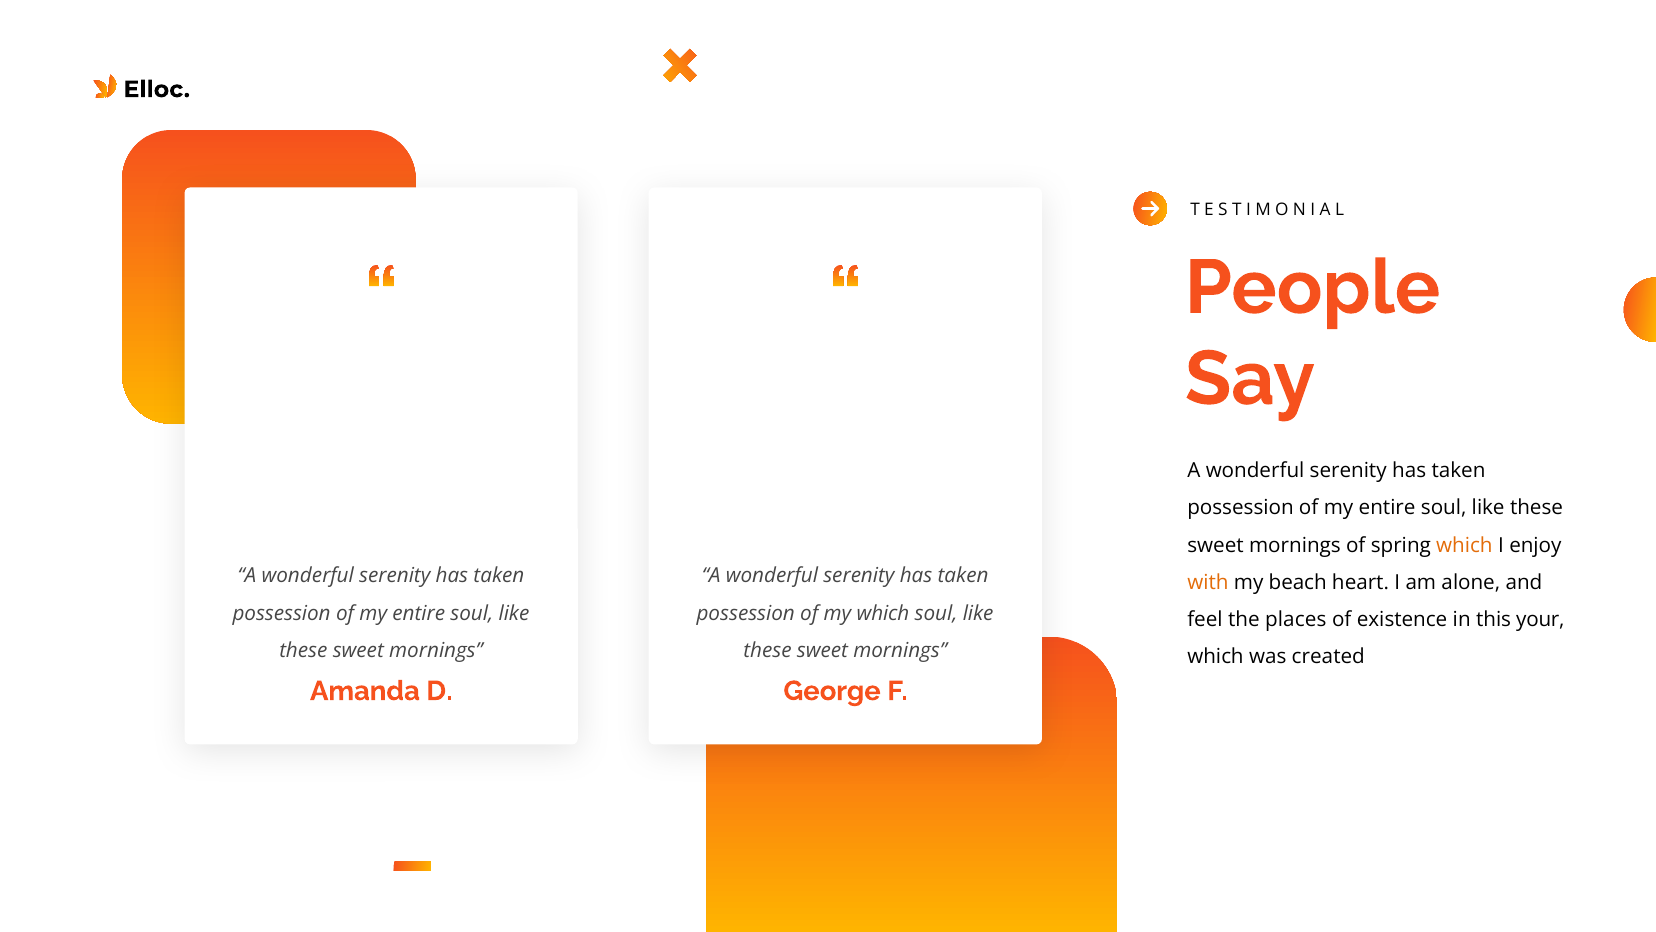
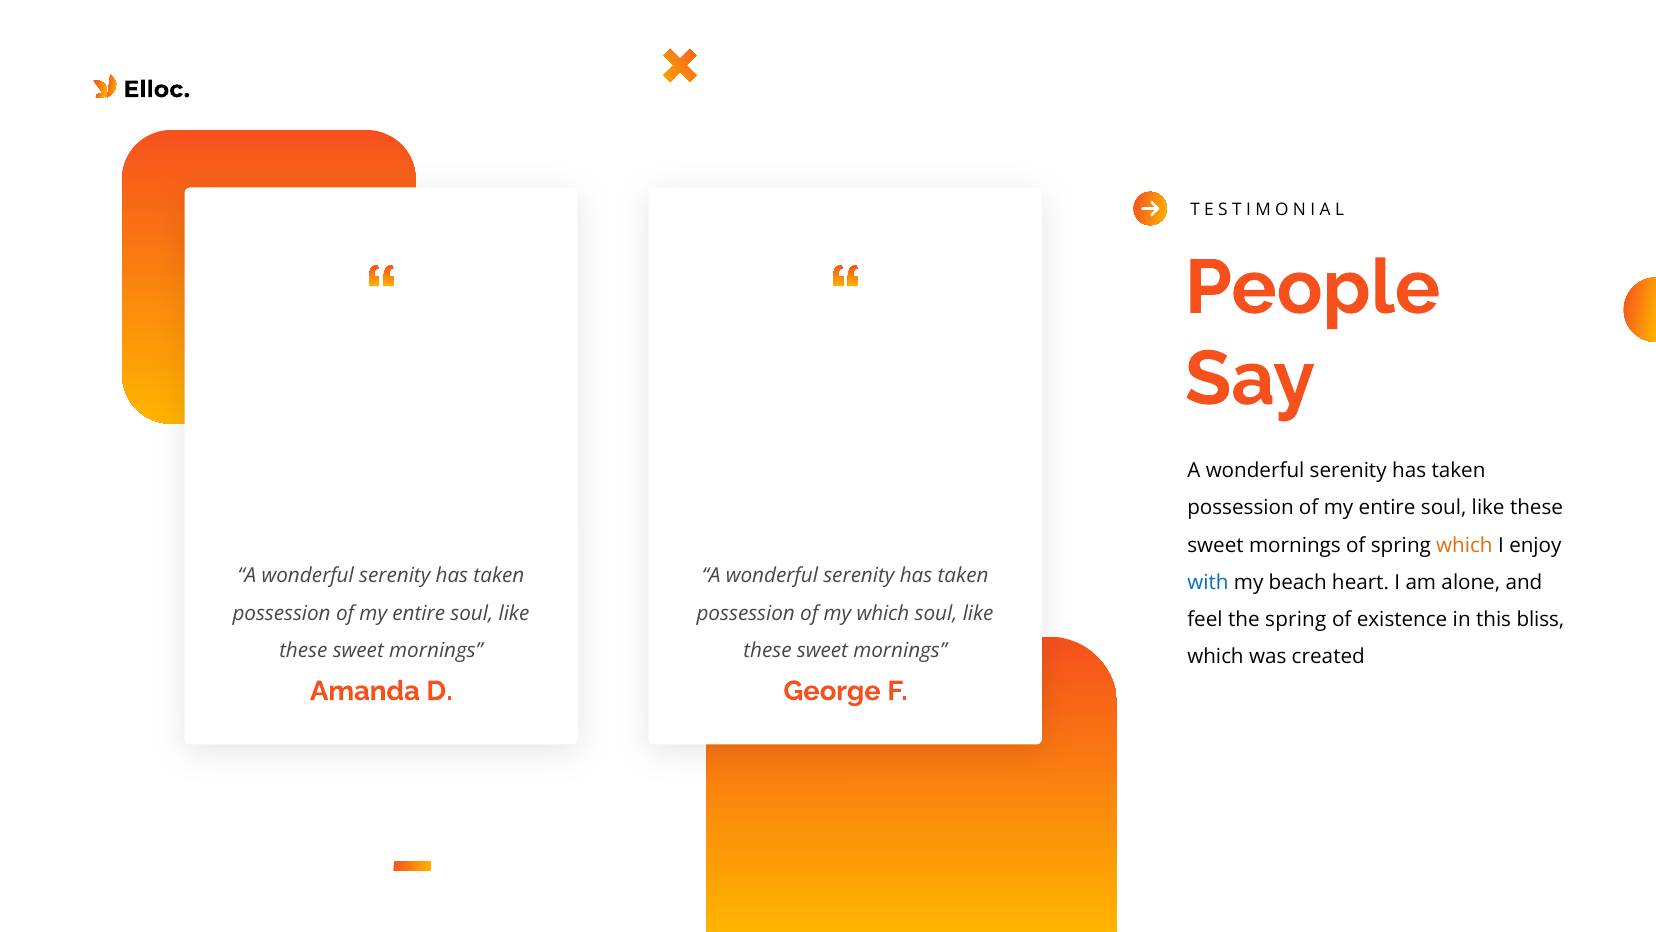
with colour: orange -> blue (1208, 582)
the places: places -> spring (1296, 620)
your: your -> bliss (1540, 620)
